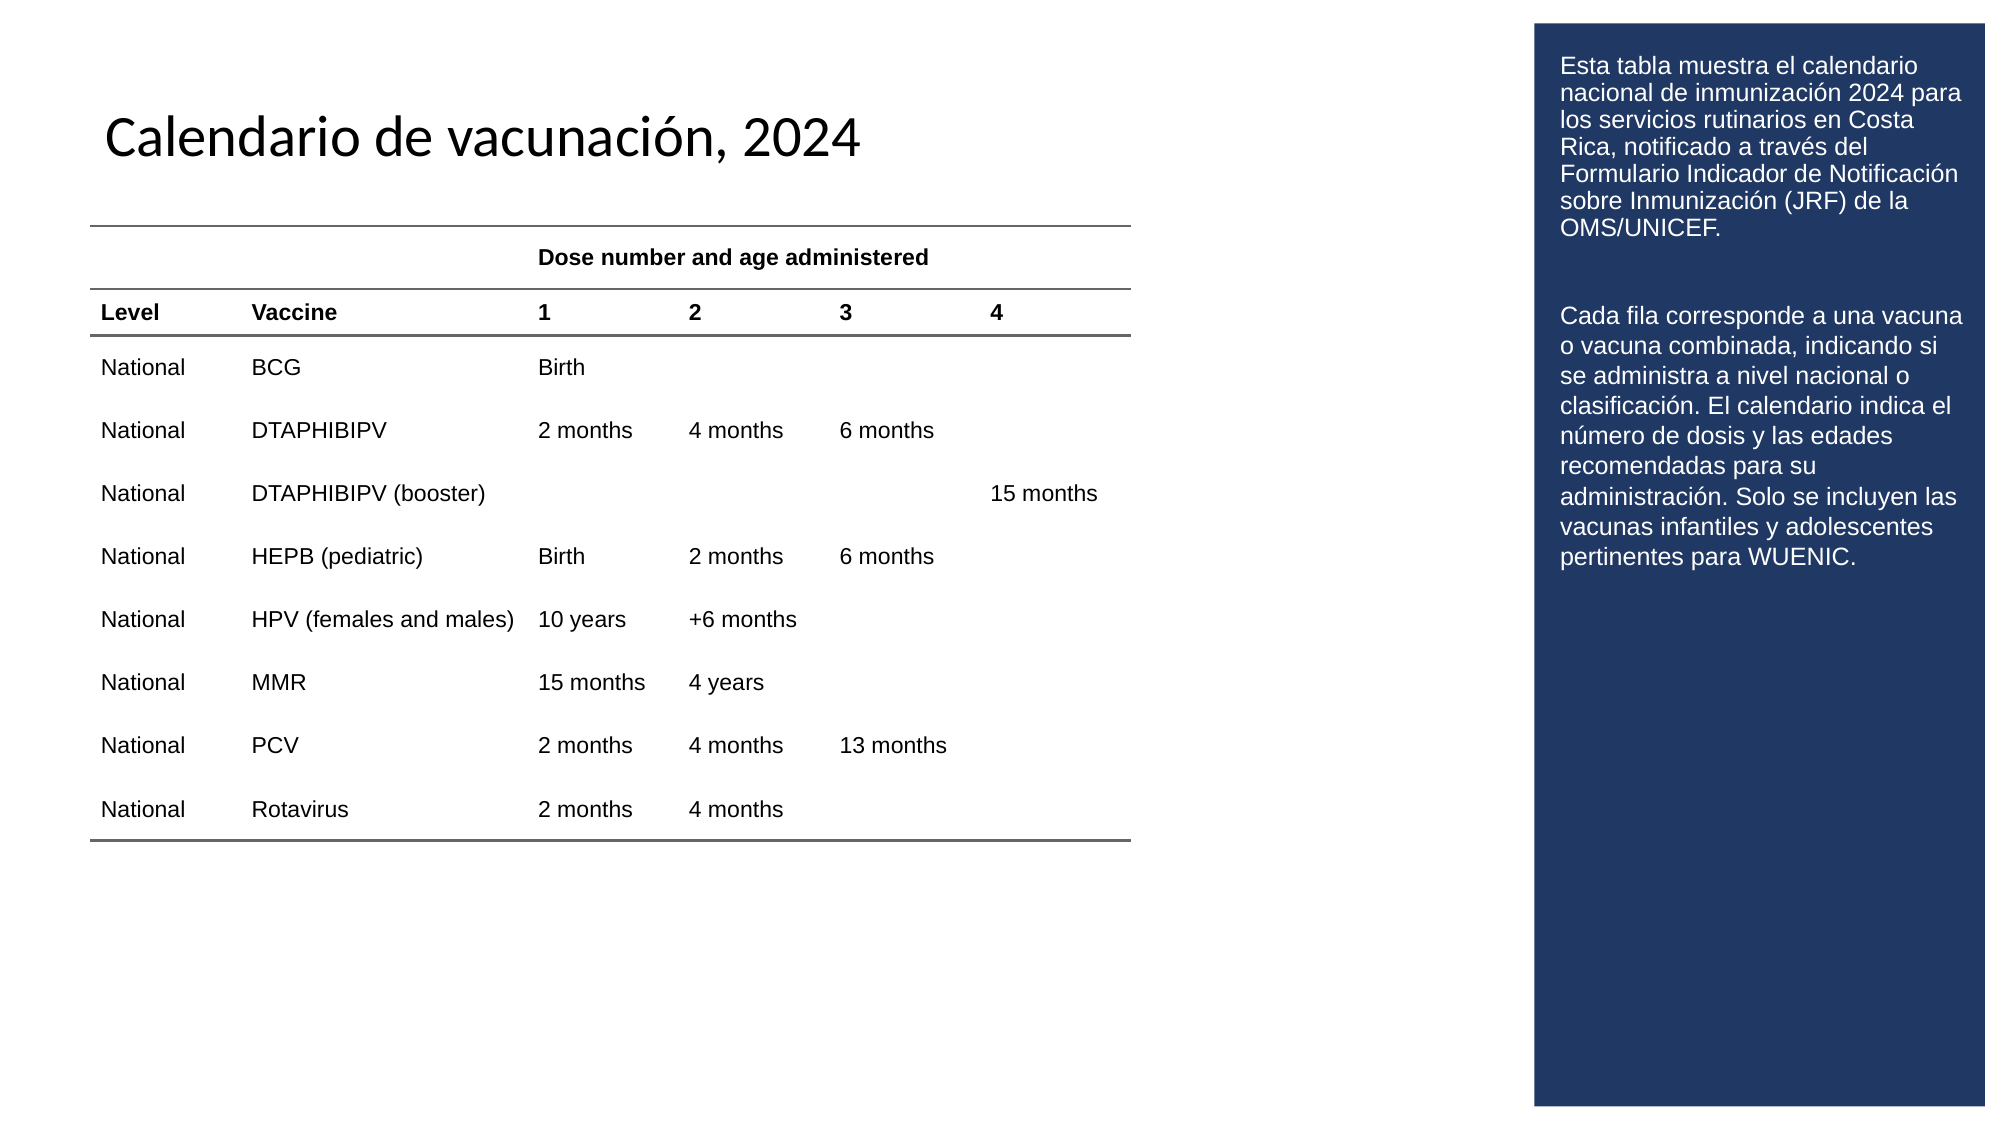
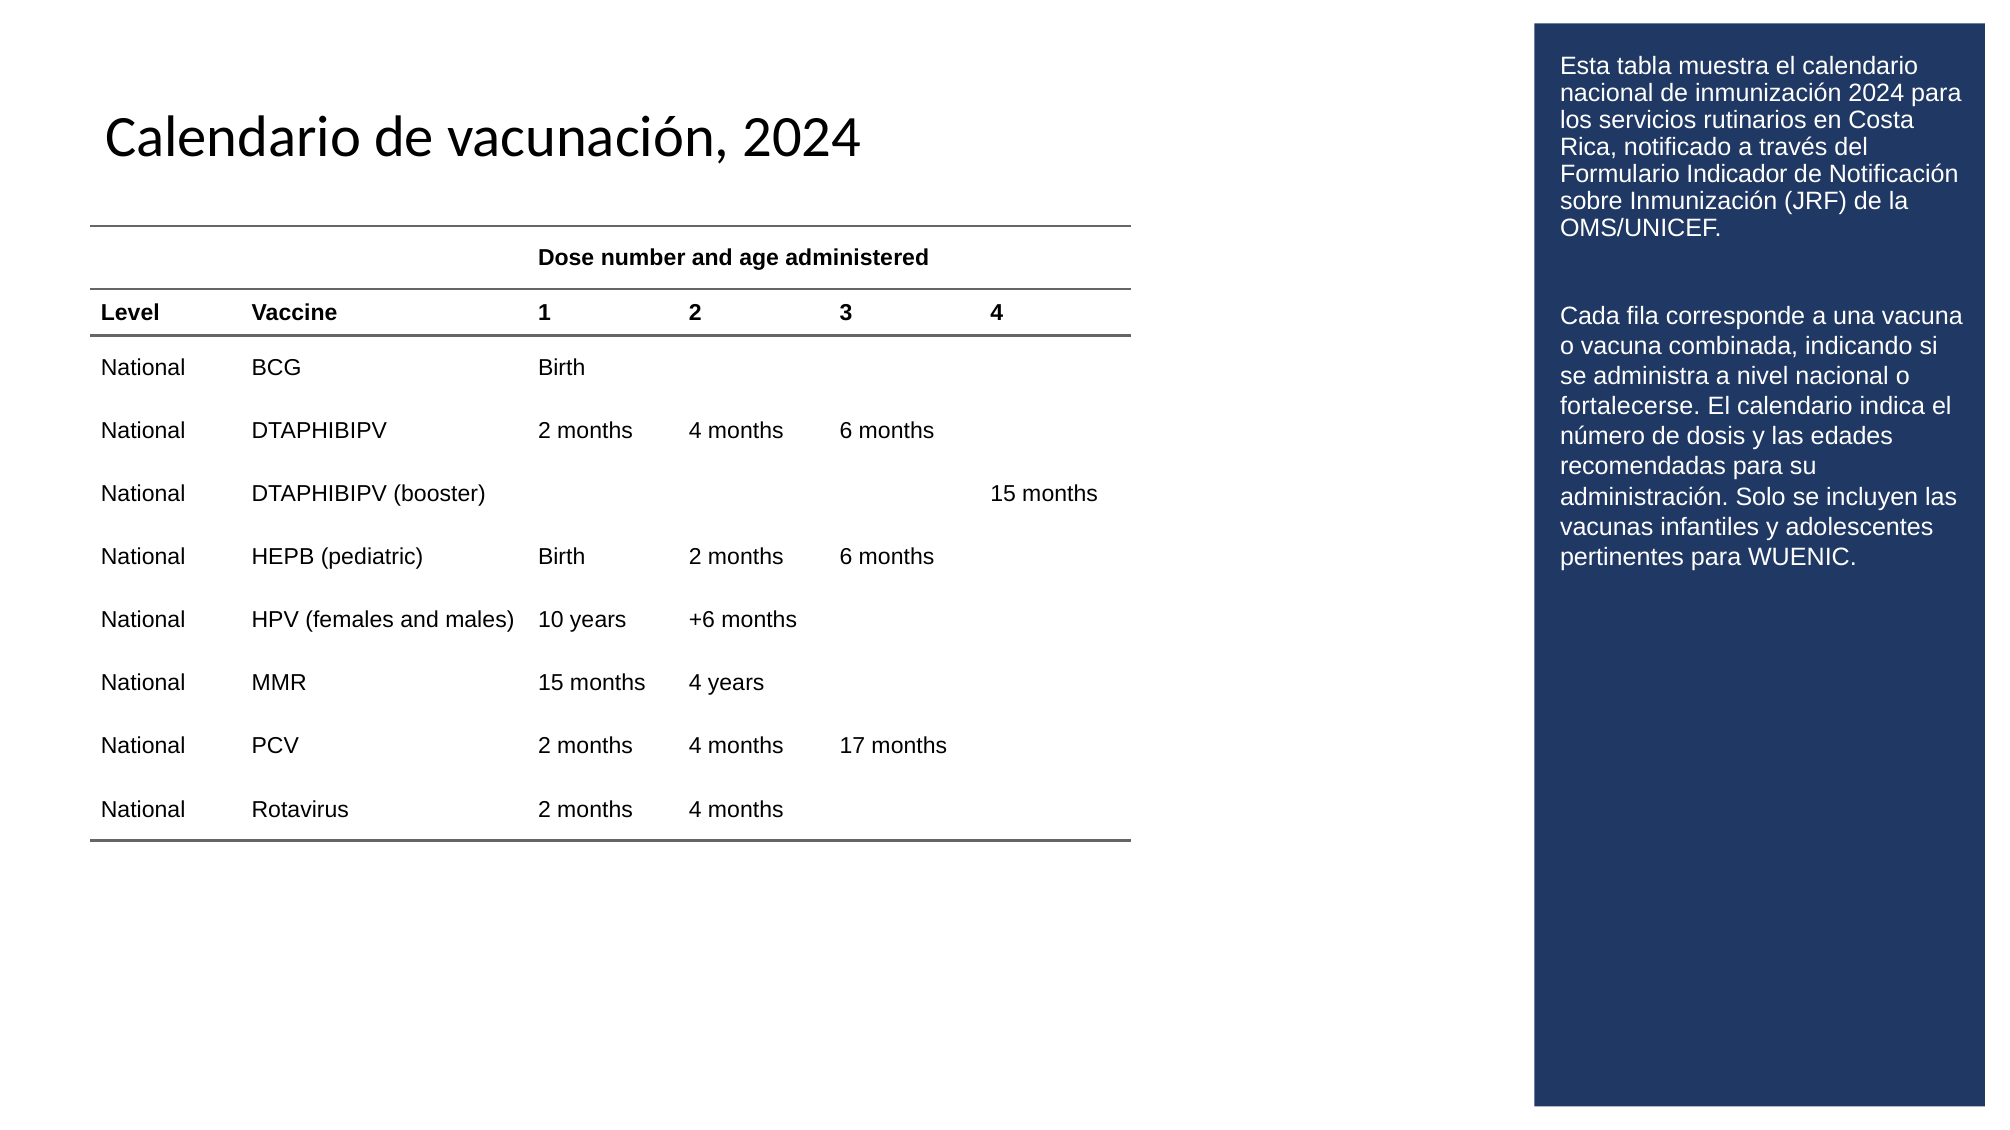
clasificación: clasificación -> fortalecerse (1630, 407)
13: 13 -> 17 (852, 747)
